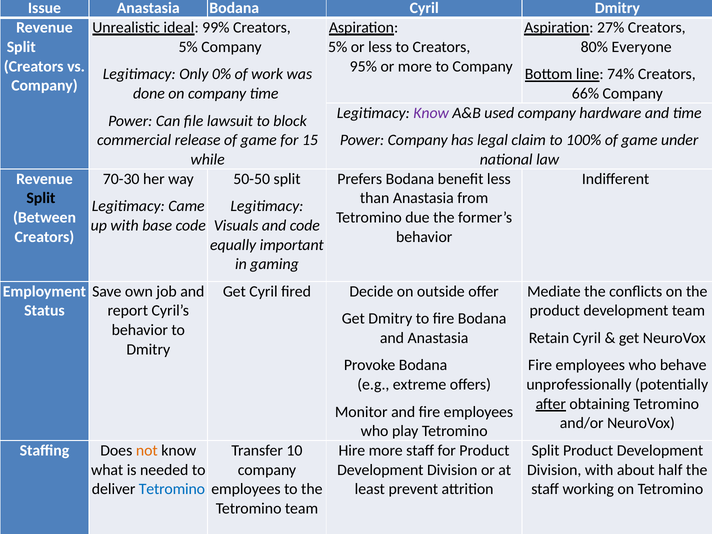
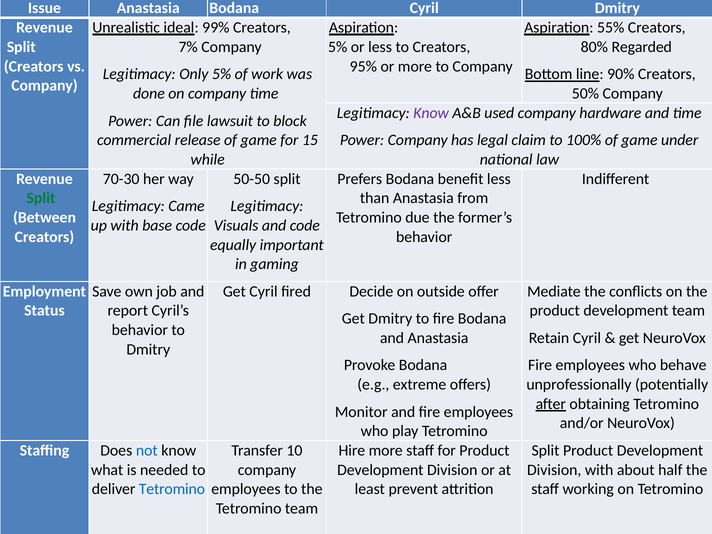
27%: 27% -> 55% (611, 28)
5%: 5% -> 7% (188, 47)
Everyone: Everyone -> Regarded (642, 47)
Only 0%: 0% -> 5% (222, 74)
74%: 74% -> 90% (621, 74)
66%: 66% -> 50% (585, 94)
Split colour: black -> green (41, 198)
not colour: orange -> blue (147, 451)
